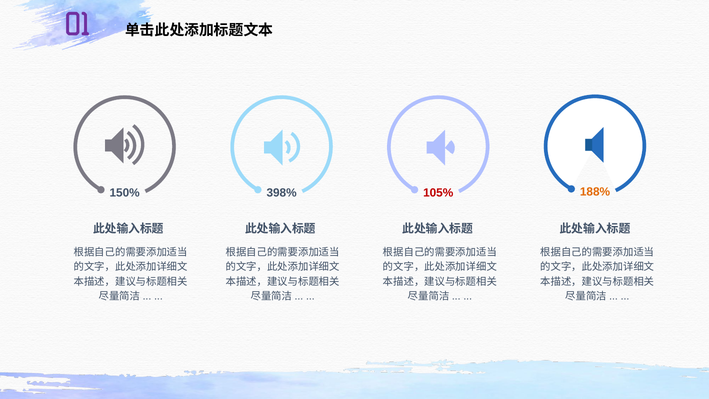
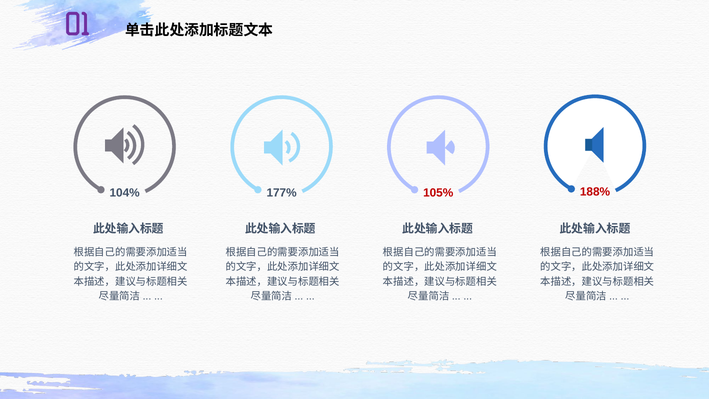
188% colour: orange -> red (595, 192)
150%: 150% -> 104% (125, 193)
398%: 398% -> 177% (282, 193)
